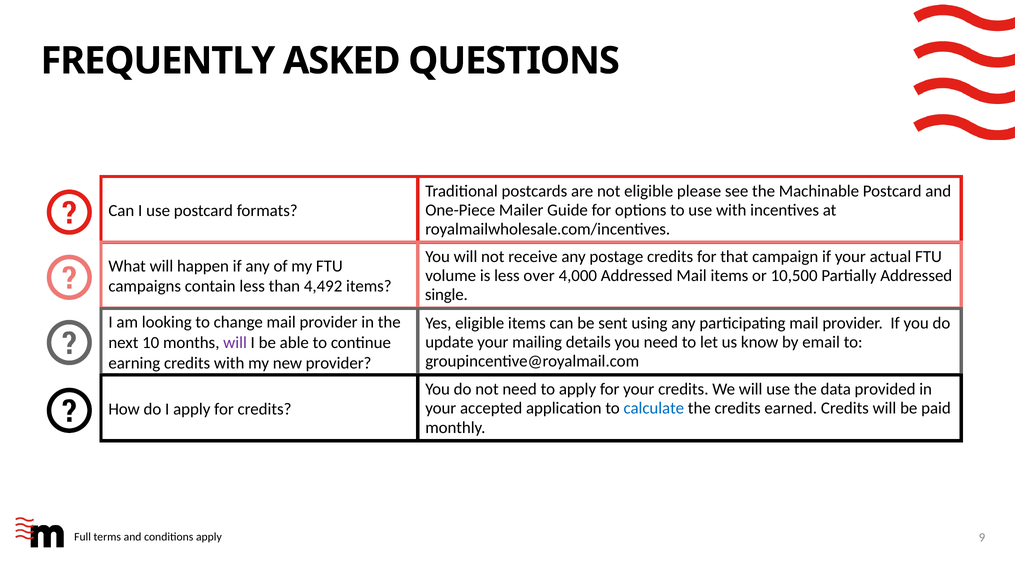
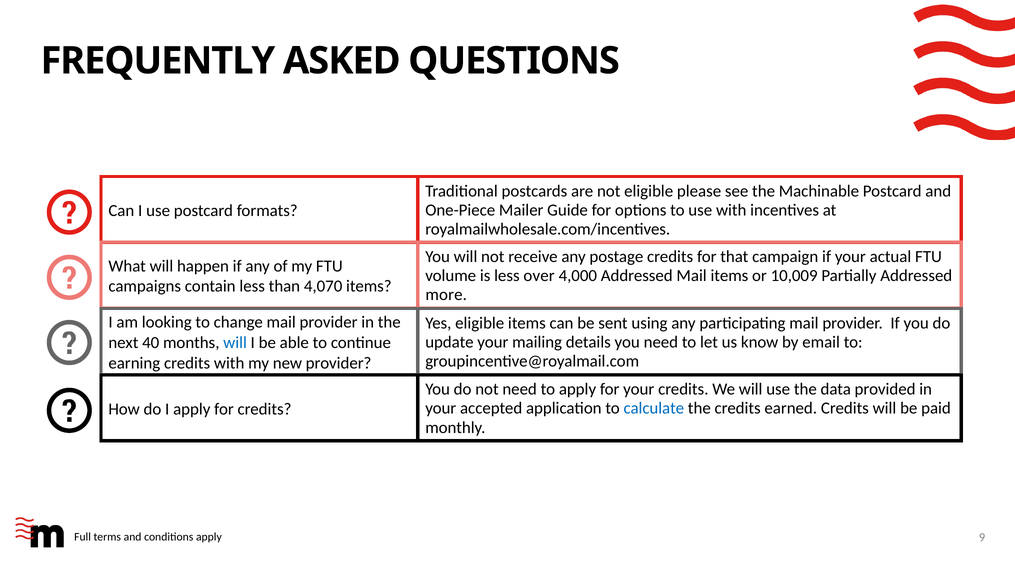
10,500: 10,500 -> 10,009 (794, 276)
4,492: 4,492 -> 4,070 (323, 286)
single: single -> more (446, 295)
10: 10 -> 40 (151, 343)
will colour: purple -> blue (235, 343)
